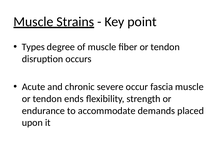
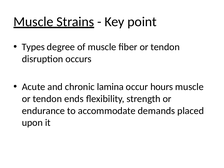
severe: severe -> lamina (110, 87)
fascia: fascia -> hours (162, 87)
